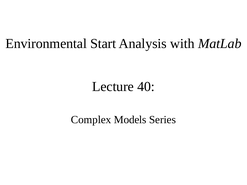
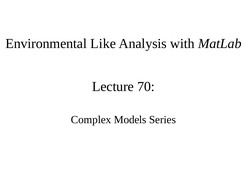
Start: Start -> Like (103, 44)
40: 40 -> 70 (146, 87)
